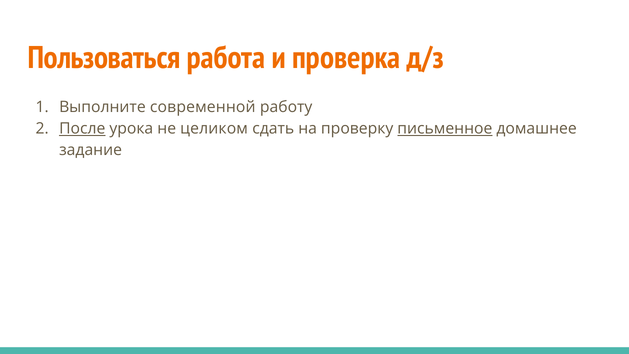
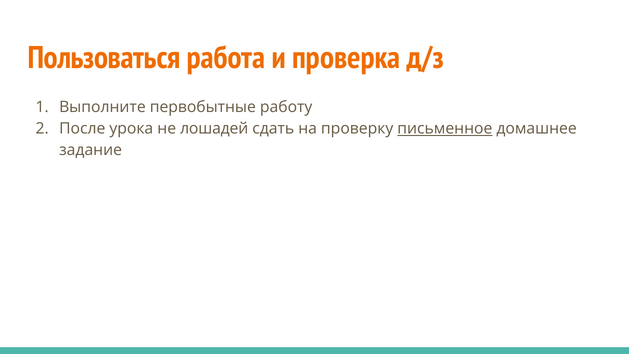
современной: современной -> первобытные (203, 107)
После underline: present -> none (82, 128)
целиком: целиком -> лошадей (214, 128)
